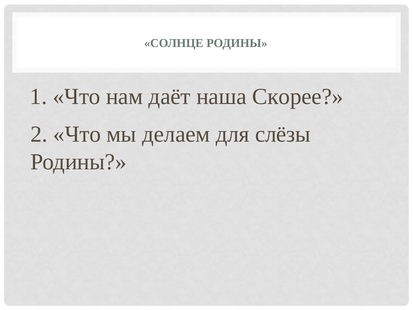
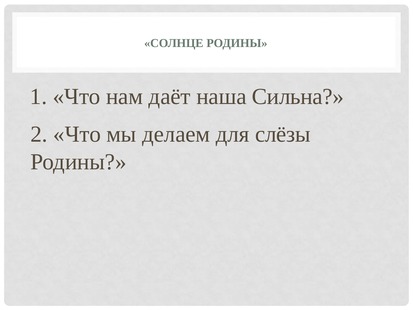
Скорее: Скорее -> Сильна (298, 97)
